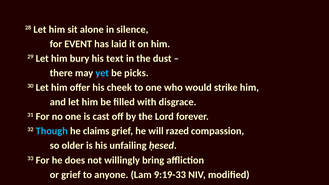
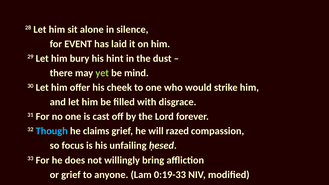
text: text -> hint (115, 58)
yet colour: light blue -> light green (102, 73)
picks: picks -> mind (136, 73)
older: older -> focus (73, 146)
9:19-33: 9:19-33 -> 0:19-33 (170, 175)
